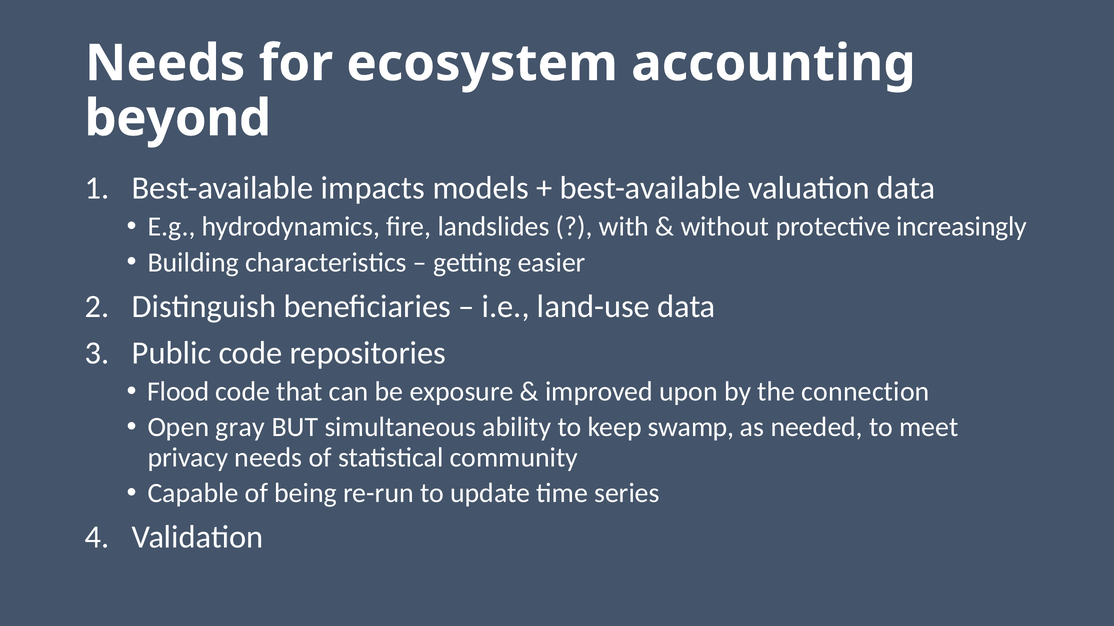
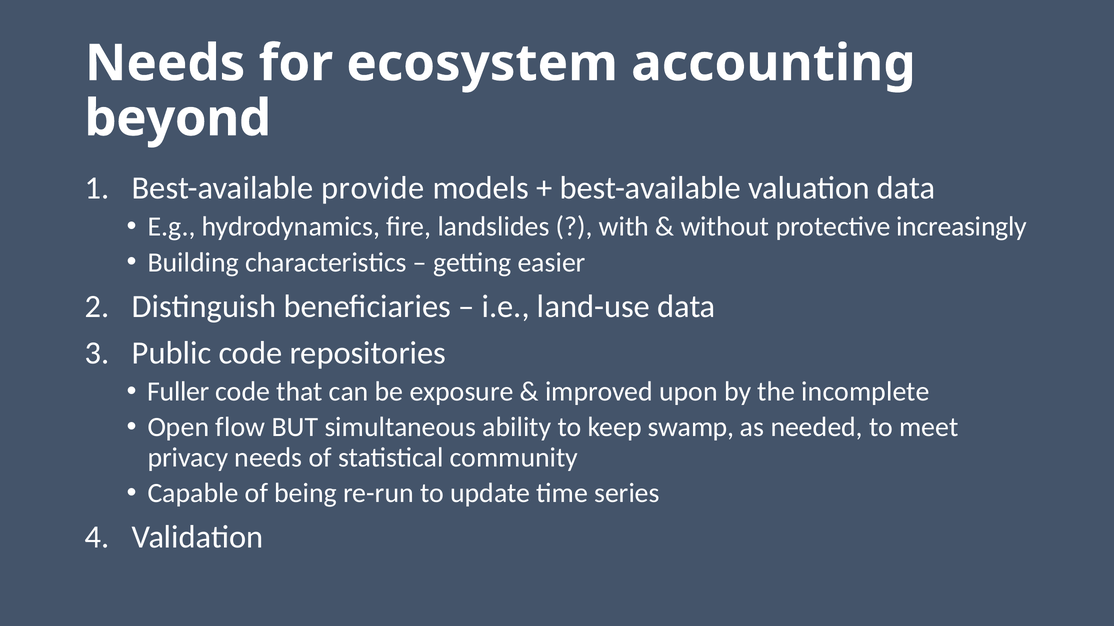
impacts: impacts -> provide (373, 188)
Flood: Flood -> Fuller (179, 392)
connection: connection -> incomplete (866, 392)
gray: gray -> flow (240, 428)
